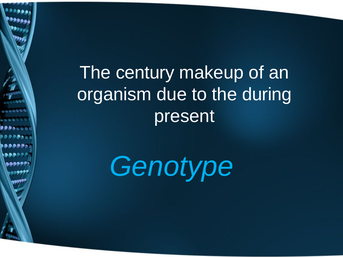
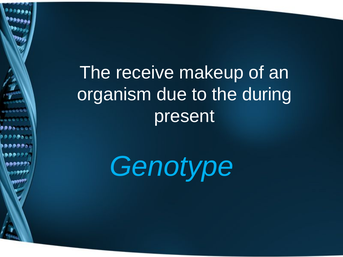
century: century -> receive (145, 73)
